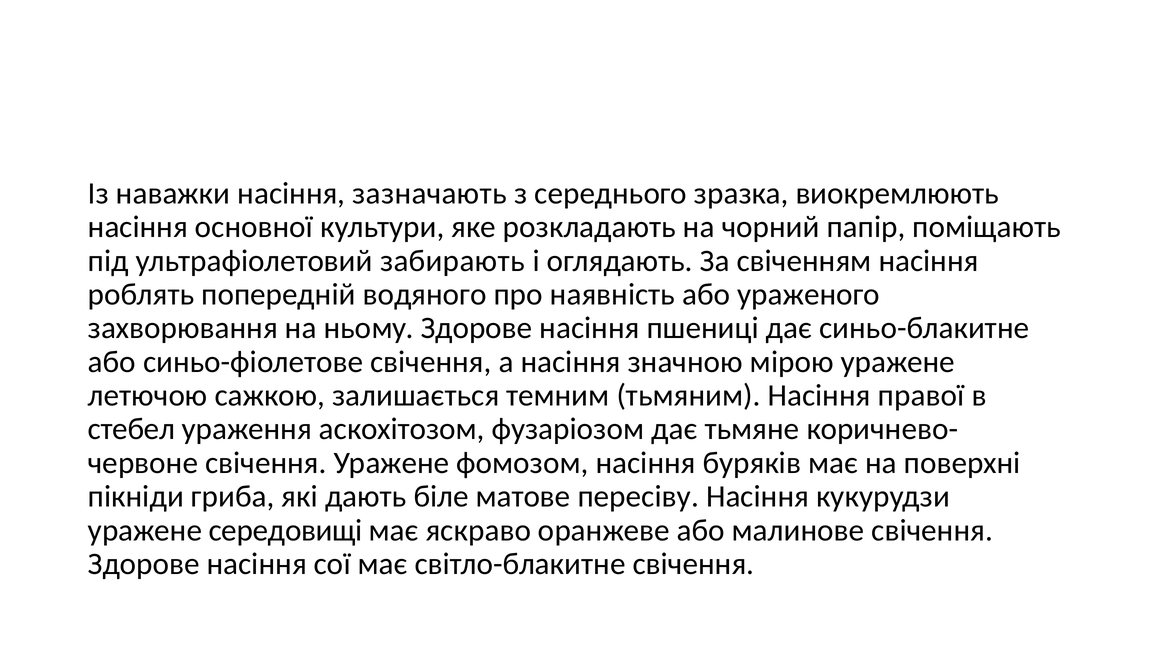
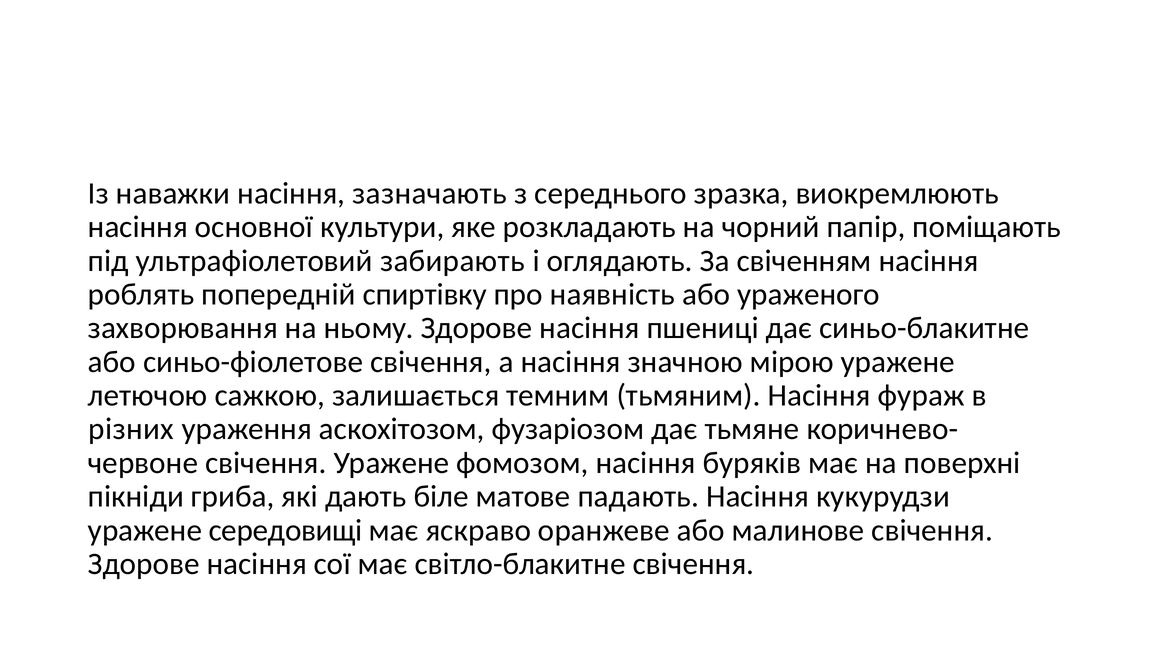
водяного: водяного -> спиртівку (425, 295)
правої: правої -> фураж (921, 396)
стебел: стебел -> різних (131, 430)
пересіву: пересіву -> падають (638, 497)
